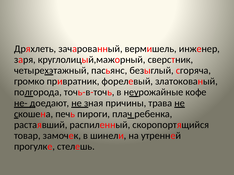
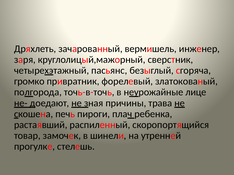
кофе: кофе -> лице (196, 92)
